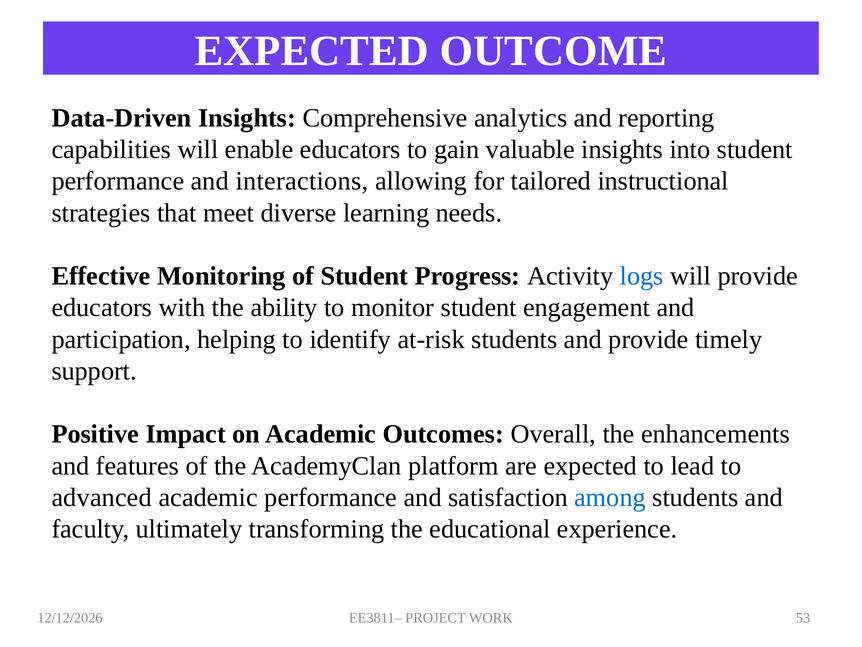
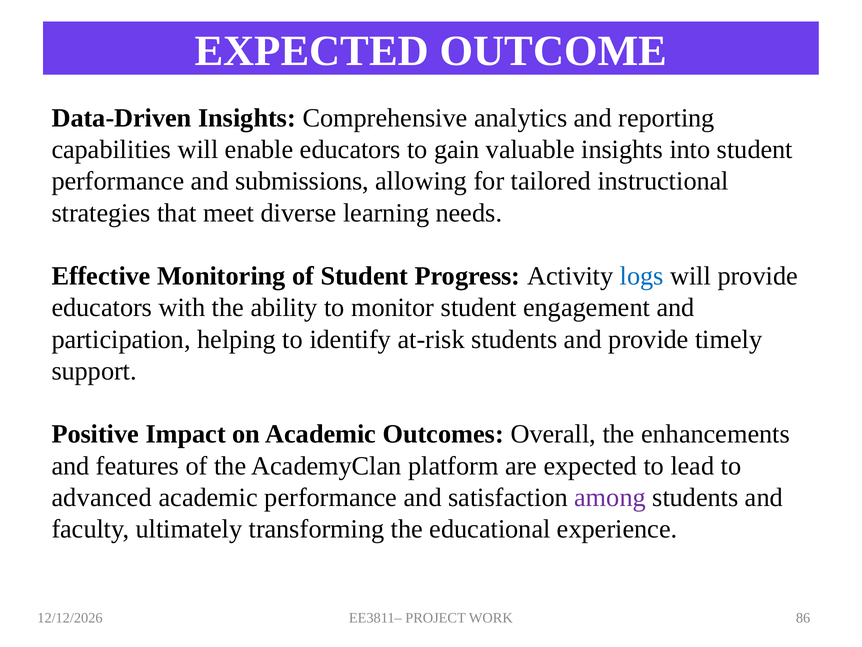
interactions: interactions -> submissions (302, 181)
among colour: blue -> purple (610, 497)
53: 53 -> 86 (803, 617)
